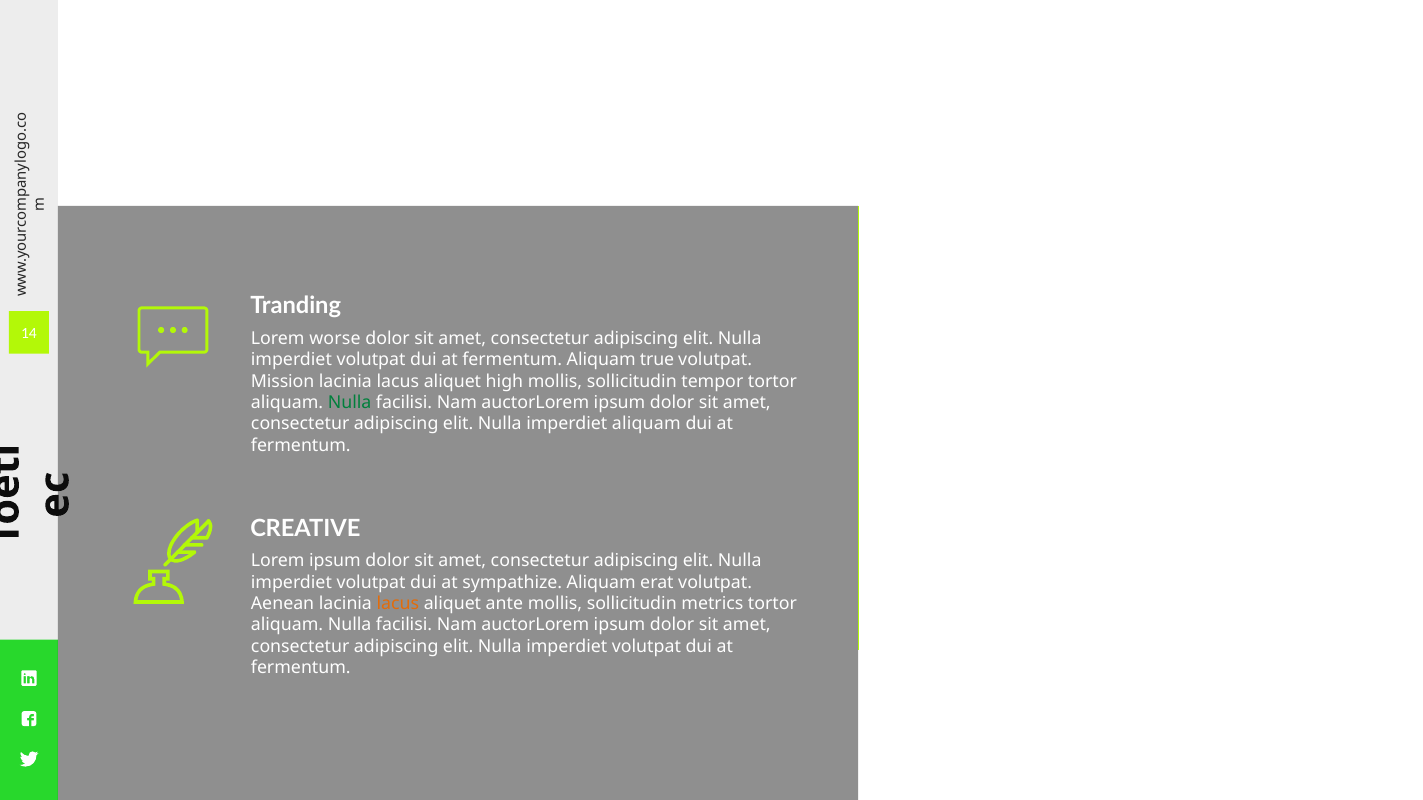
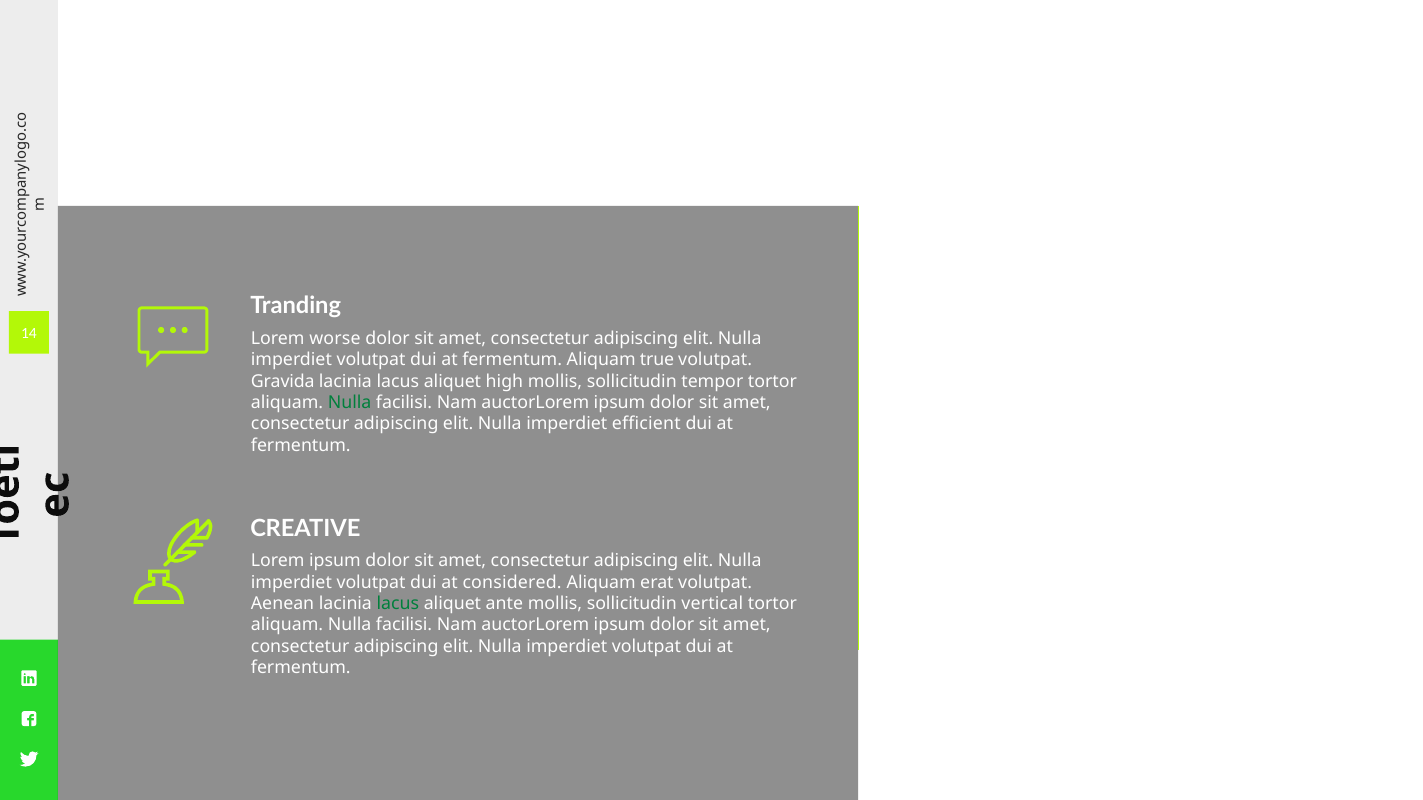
Mission: Mission -> Gravida (283, 381)
imperdiet aliquam: aliquam -> efficient (646, 424)
sympathize: sympathize -> considered (512, 583)
lacus colour: orange -> green (398, 604)
metrics: metrics -> vertical (712, 604)
